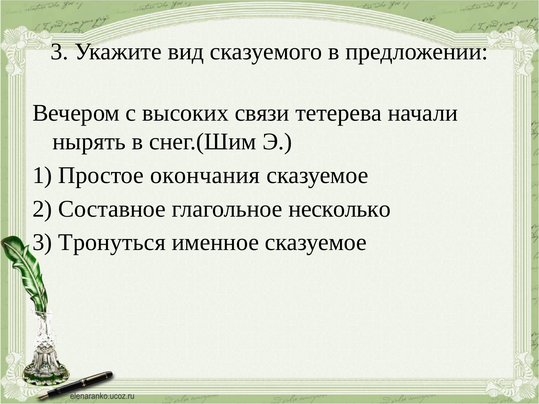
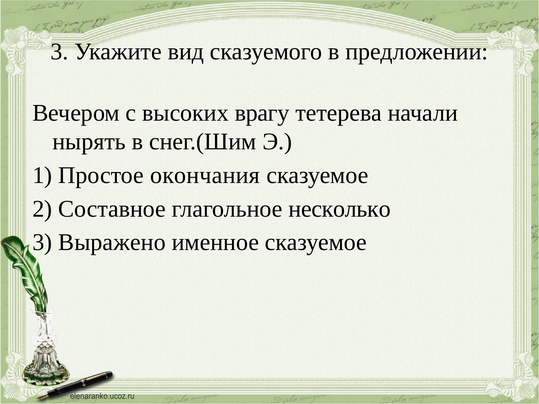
связи: связи -> врагу (262, 113)
Тронуться: Тронуться -> Выражено (112, 242)
